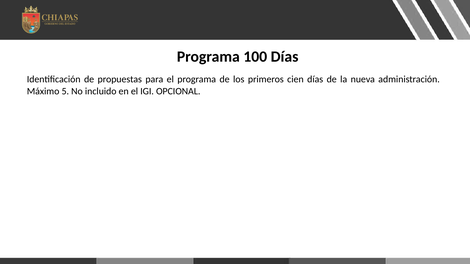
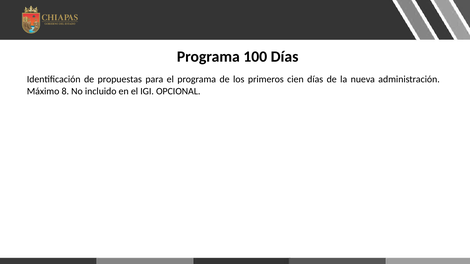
5: 5 -> 8 (65, 91)
